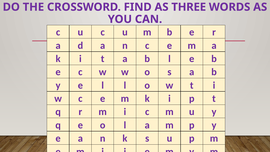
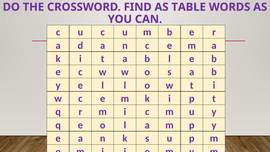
THREE: THREE -> TABLE (189, 7)
